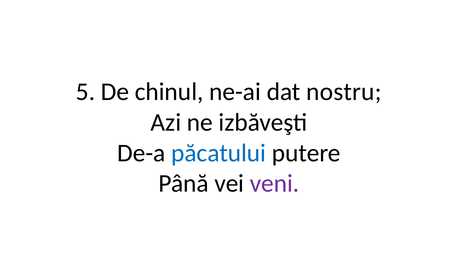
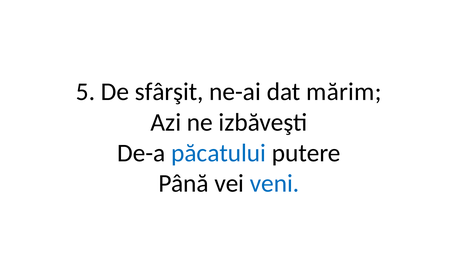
chinul: chinul -> sfârşit (169, 92)
nostru: nostru -> mărim (344, 92)
veni colour: purple -> blue (275, 183)
